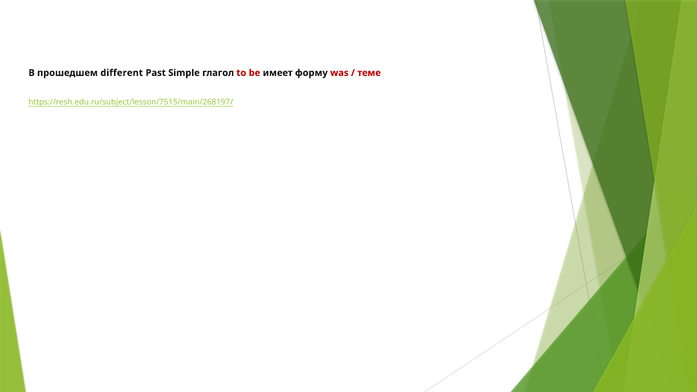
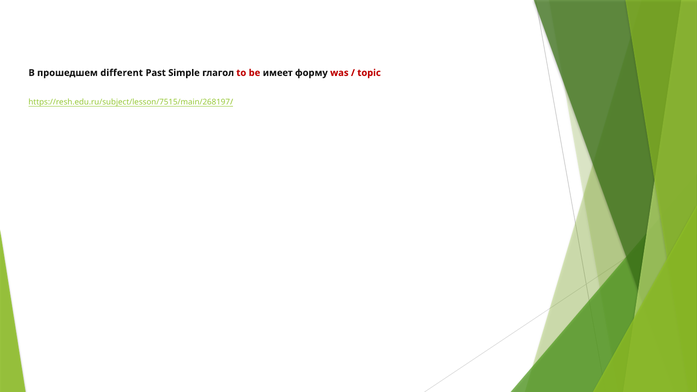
теме: теме -> topic (369, 73)
